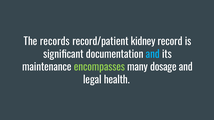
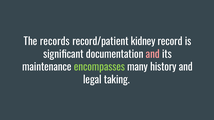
and colour: light blue -> pink (153, 55)
dosage: dosage -> history (163, 67)
health: health -> taking (117, 80)
